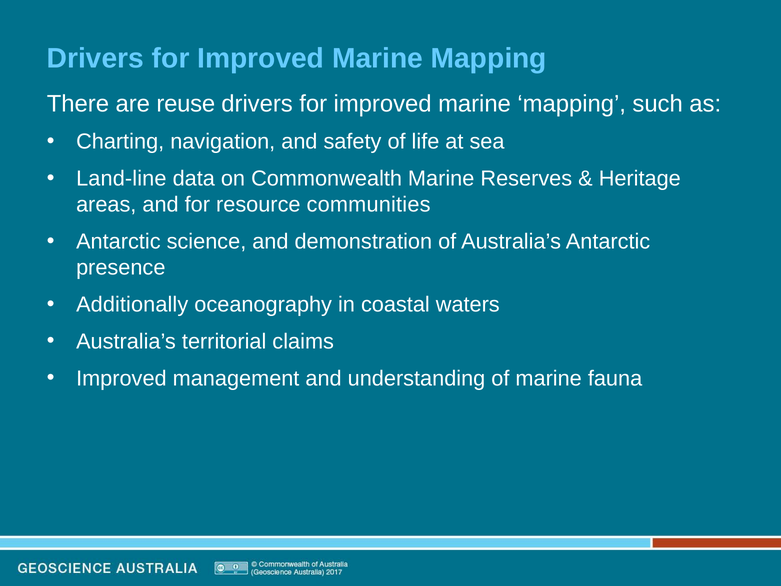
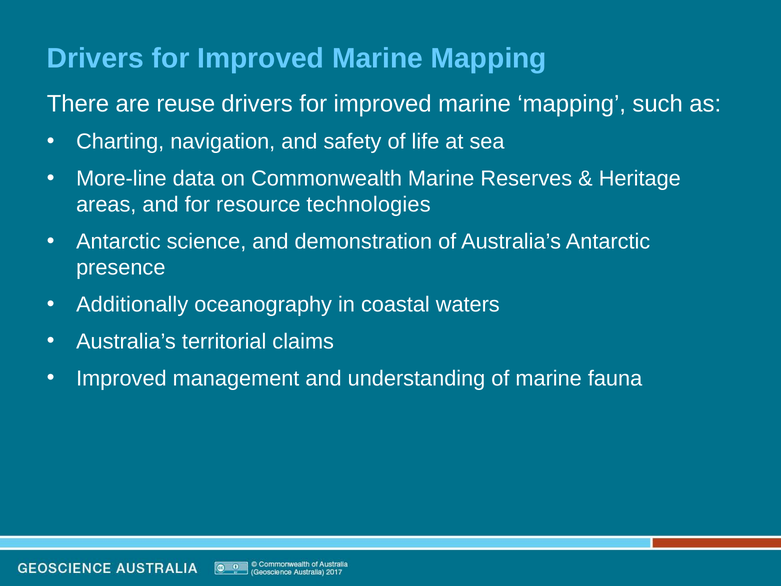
Land-line: Land-line -> More-line (121, 179)
communities: communities -> technologies (369, 205)
